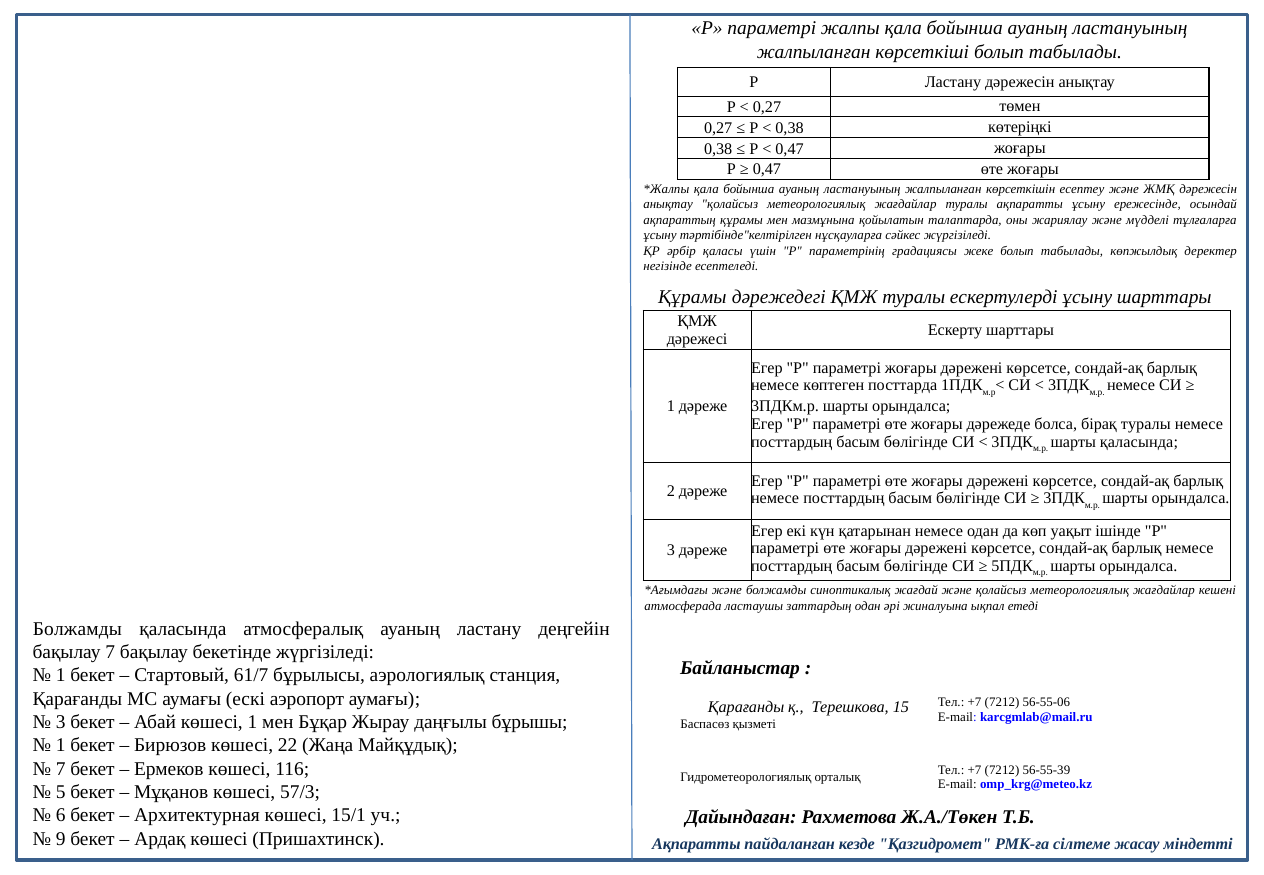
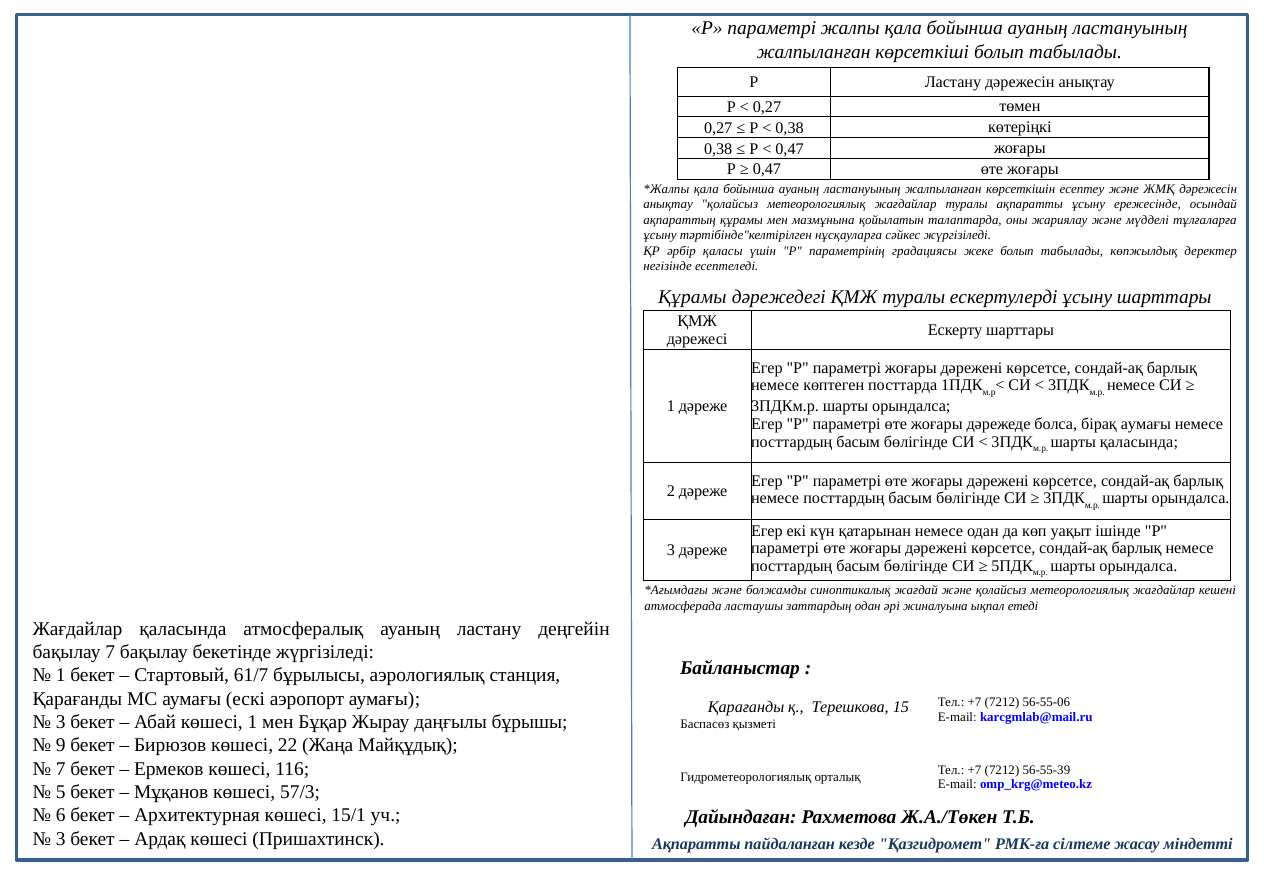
бірақ туралы: туралы -> аумағы (1146, 424)
Болжамды: Болжамды -> Жағдайлар (77, 629)
1: 1 -> 9 (61, 746)
9: 9 -> 3 (61, 839)
